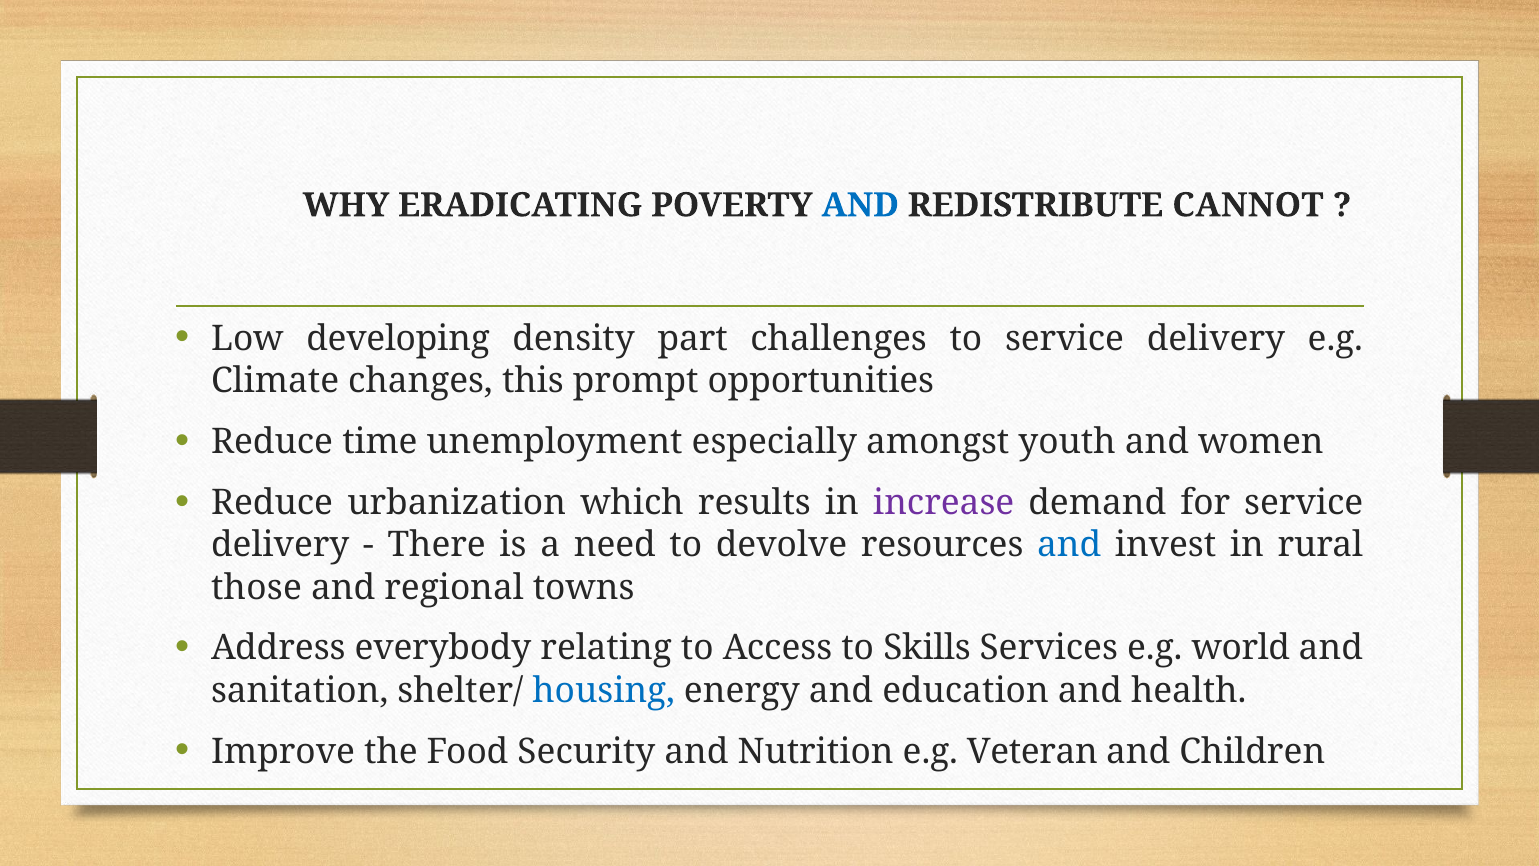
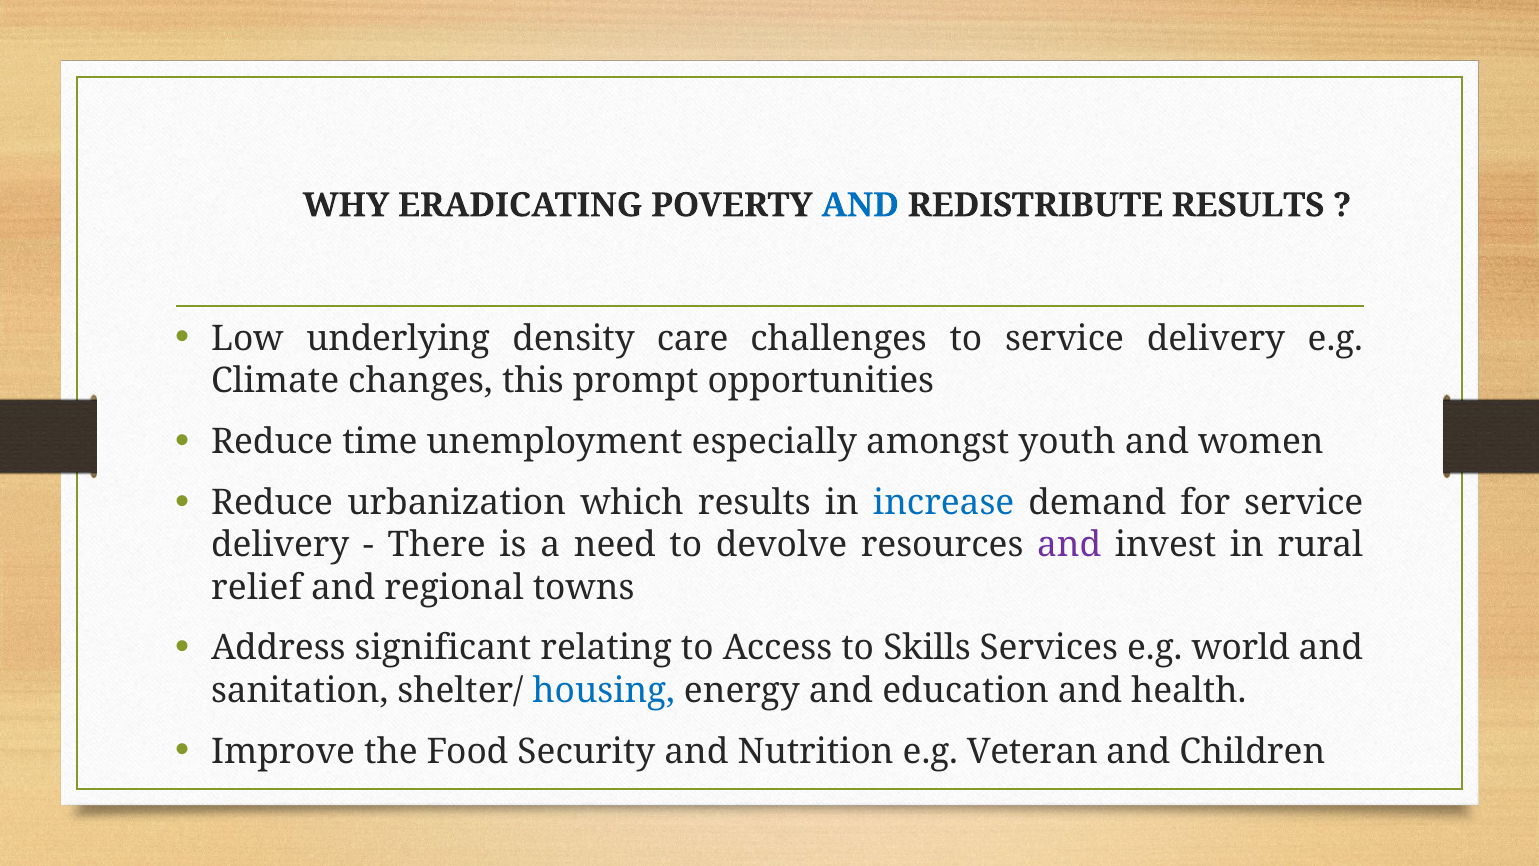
REDISTRIBUTE CANNOT: CANNOT -> RESULTS (1248, 205)
developing: developing -> underlying (398, 338)
part: part -> care (693, 338)
increase colour: purple -> blue (944, 503)
and colour: blue -> purple (1069, 545)
those: those -> relief (256, 587)
everybody: everybody -> significant (443, 648)
